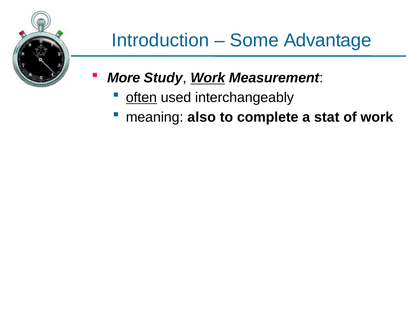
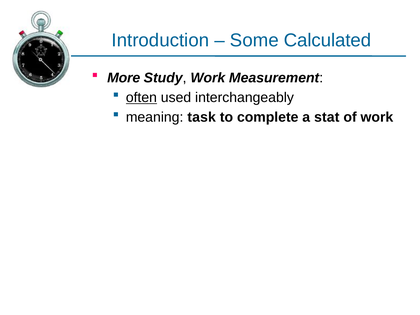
Advantage: Advantage -> Calculated (328, 40)
Work underline: present -> none (208, 78)
also: also -> task (202, 117)
